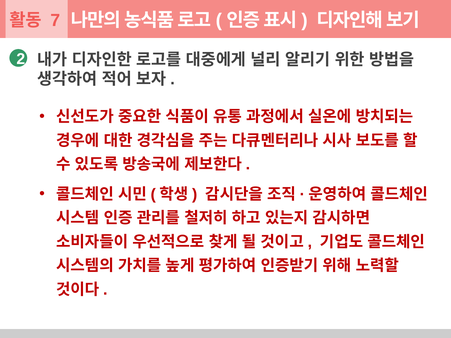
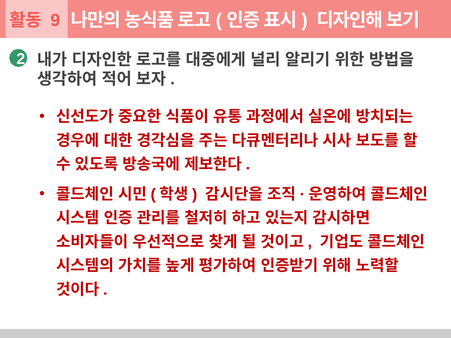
7: 7 -> 9 (56, 20)
